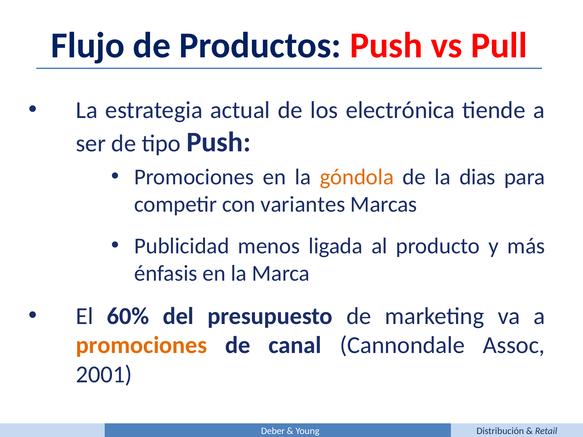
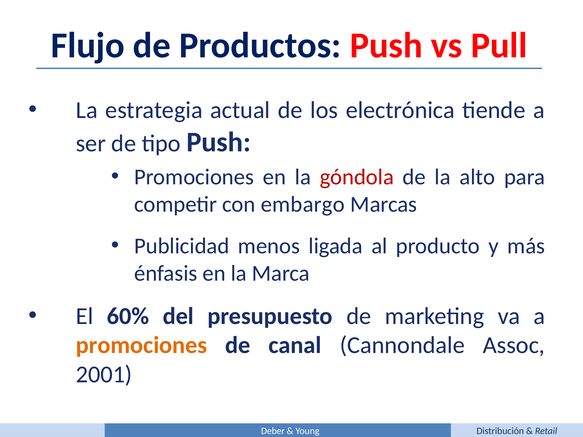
góndola colour: orange -> red (357, 177)
dias: dias -> alto (477, 177)
variantes: variantes -> embargo (303, 204)
